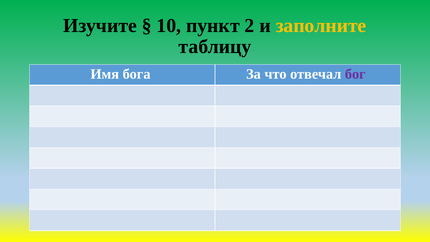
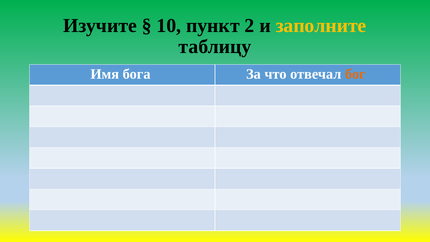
бог colour: purple -> orange (355, 74)
